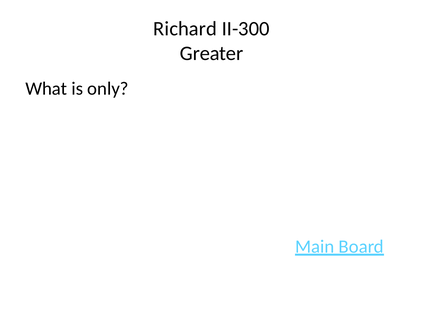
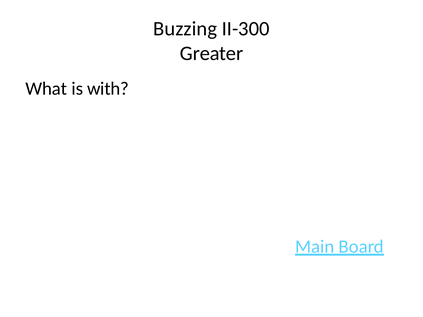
Richard: Richard -> Buzzing (185, 29)
only: only -> with (108, 89)
